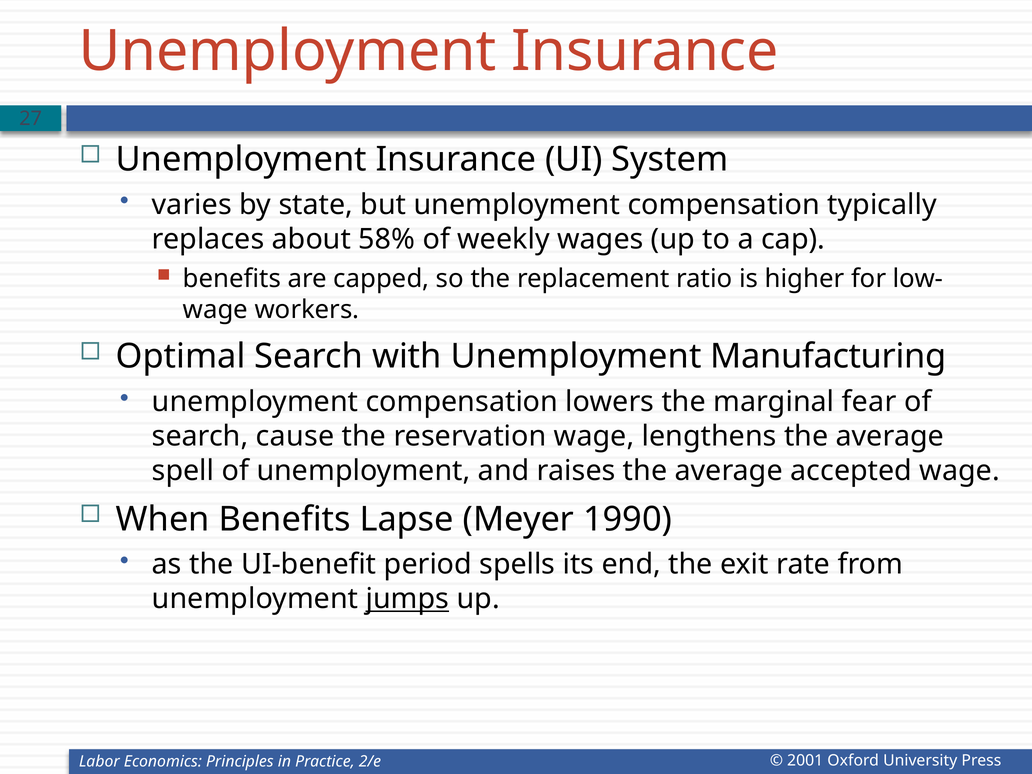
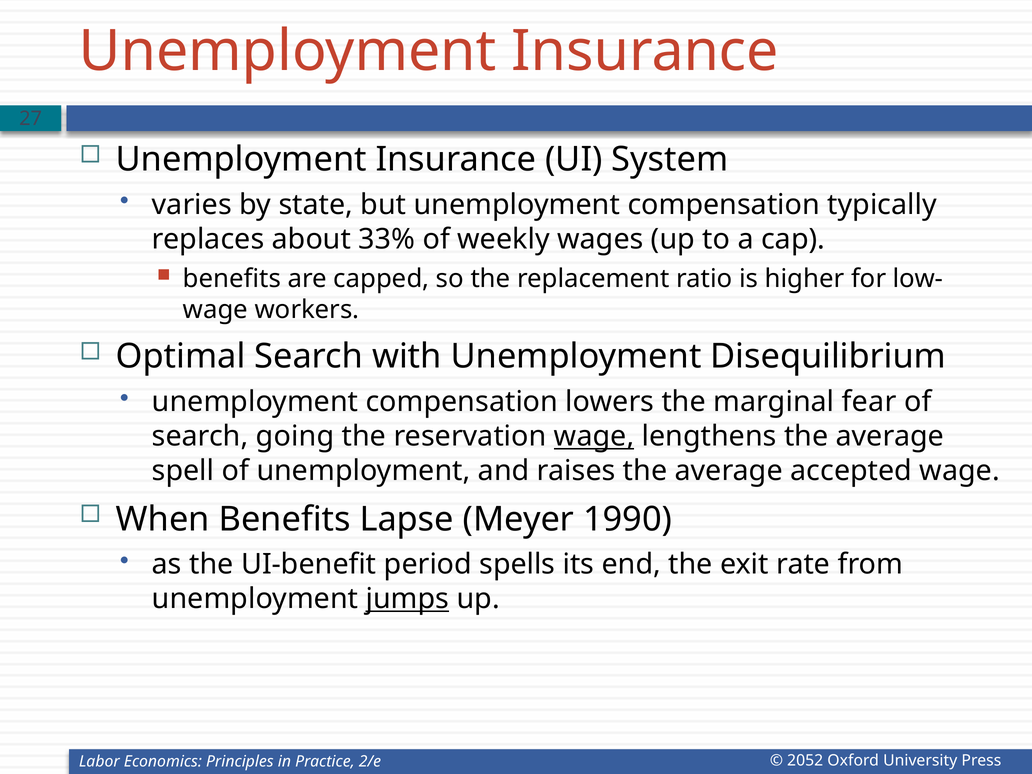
58%: 58% -> 33% (387, 239)
Manufacturing: Manufacturing -> Disequilibrium (828, 357)
cause: cause -> going (295, 436)
wage underline: none -> present (594, 436)
2001: 2001 -> 2052 (805, 760)
